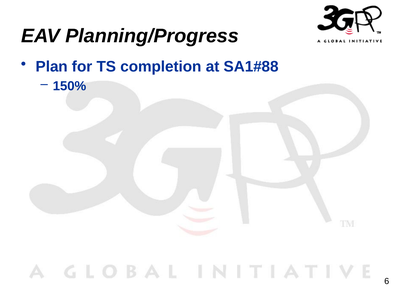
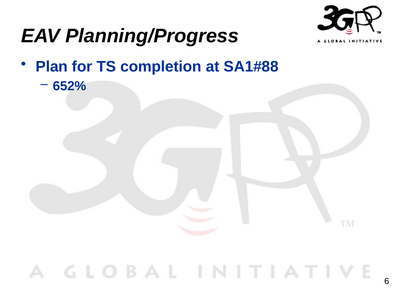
150%: 150% -> 652% (70, 86)
